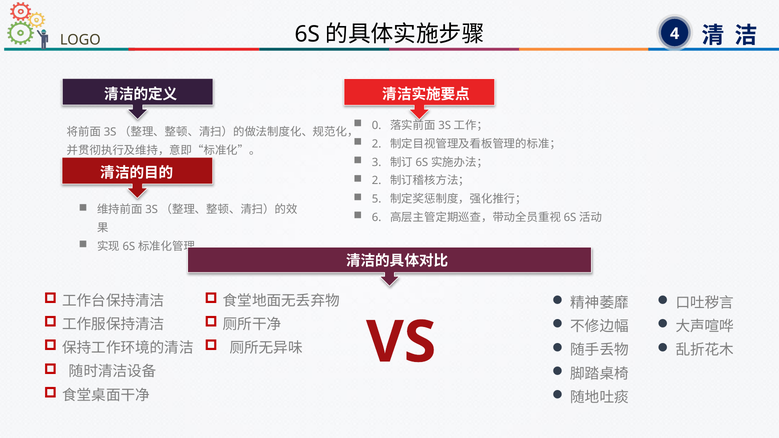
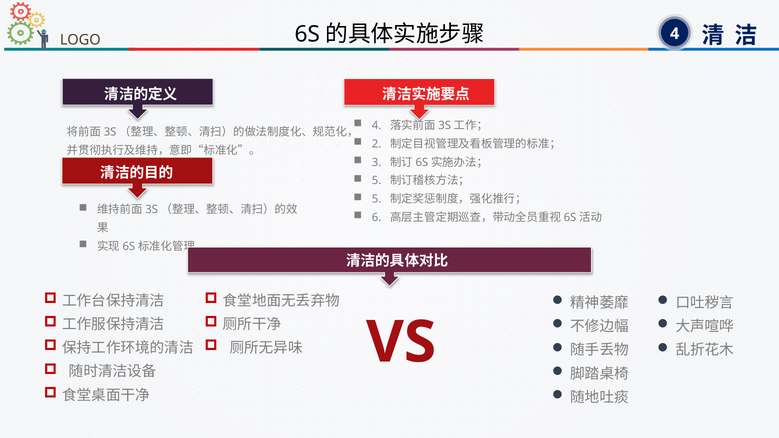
0: 0 -> 4 (377, 126)
2: 2 -> 5 (377, 181)
